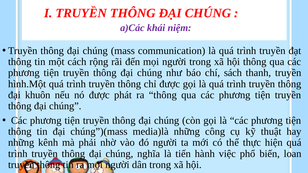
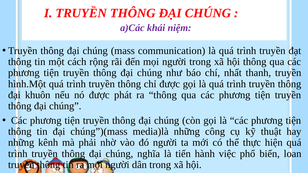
sách: sách -> nhất (233, 73)
